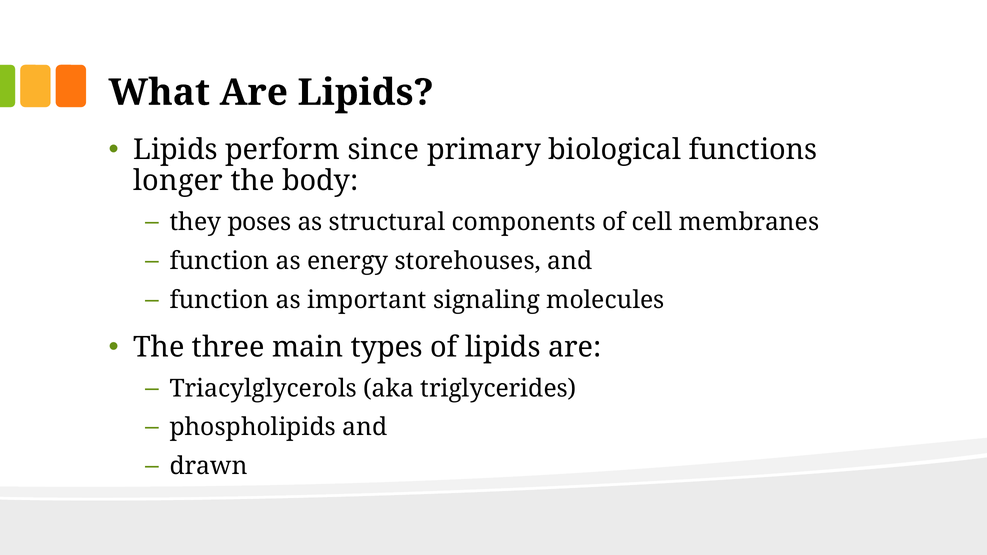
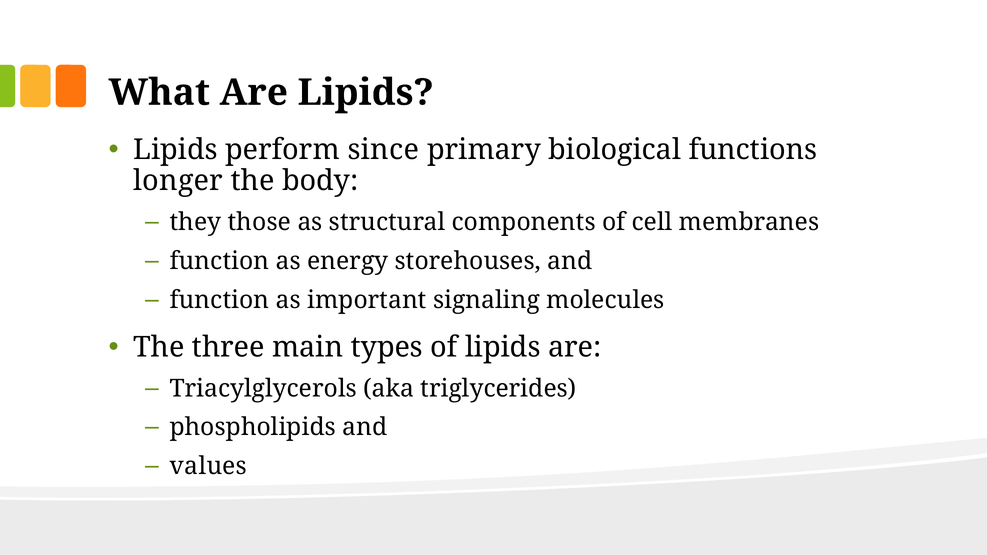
poses: poses -> those (259, 222)
drawn: drawn -> values (208, 467)
